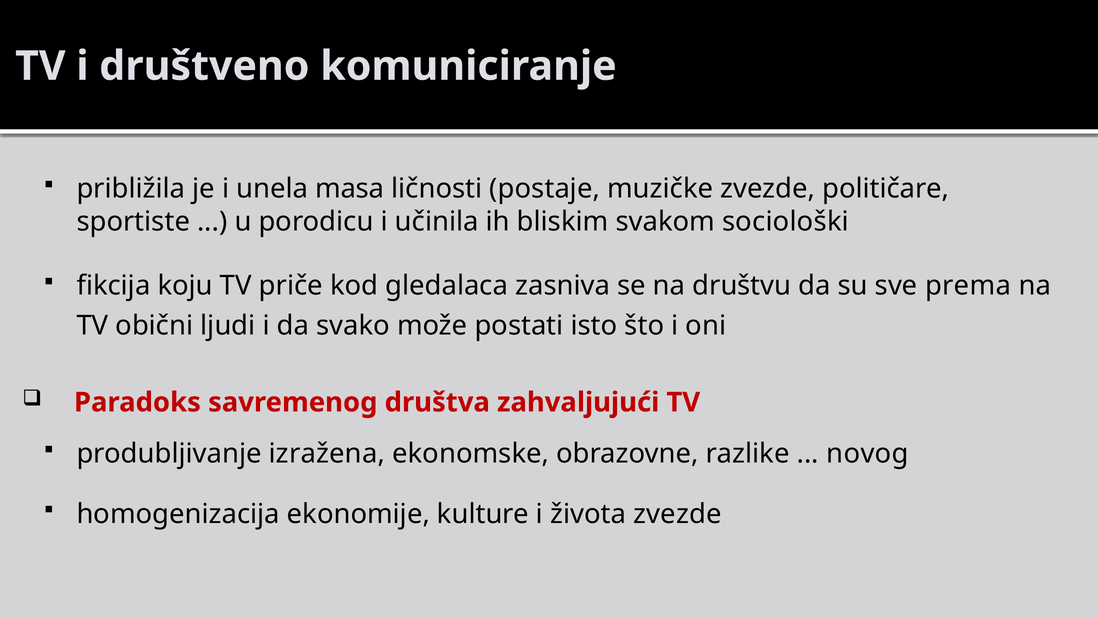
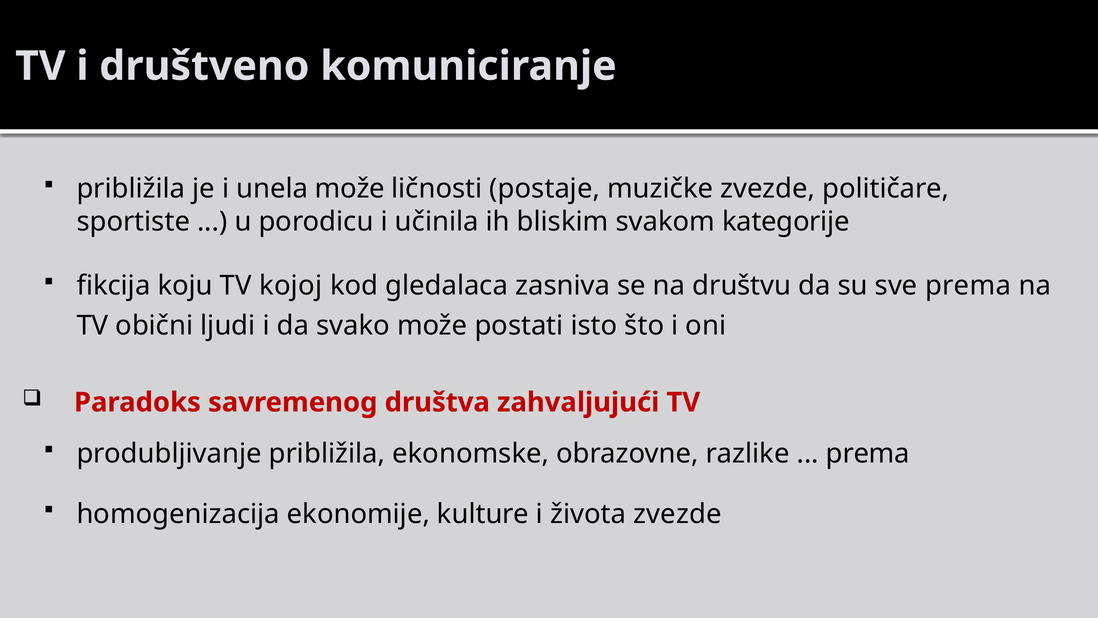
unela masa: masa -> može (350, 189)
sociološki: sociološki -> kategorije (786, 222)
priče: priče -> kojoj (291, 286)
produbljivanje izražena: izražena -> približila (327, 454)
novog: novog -> prema (868, 454)
